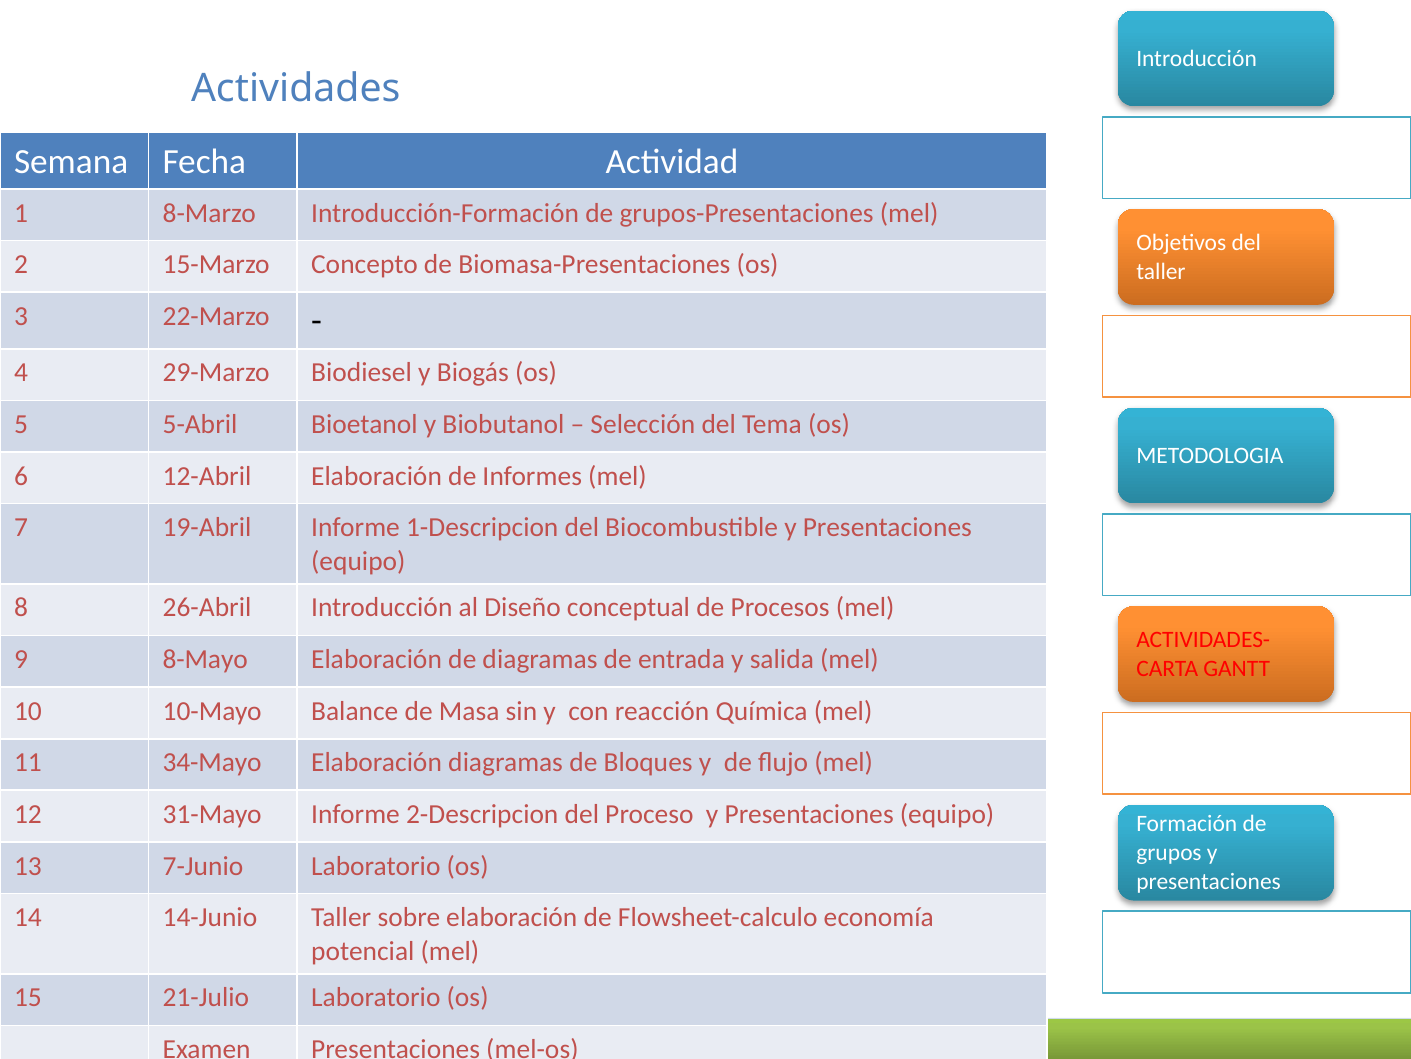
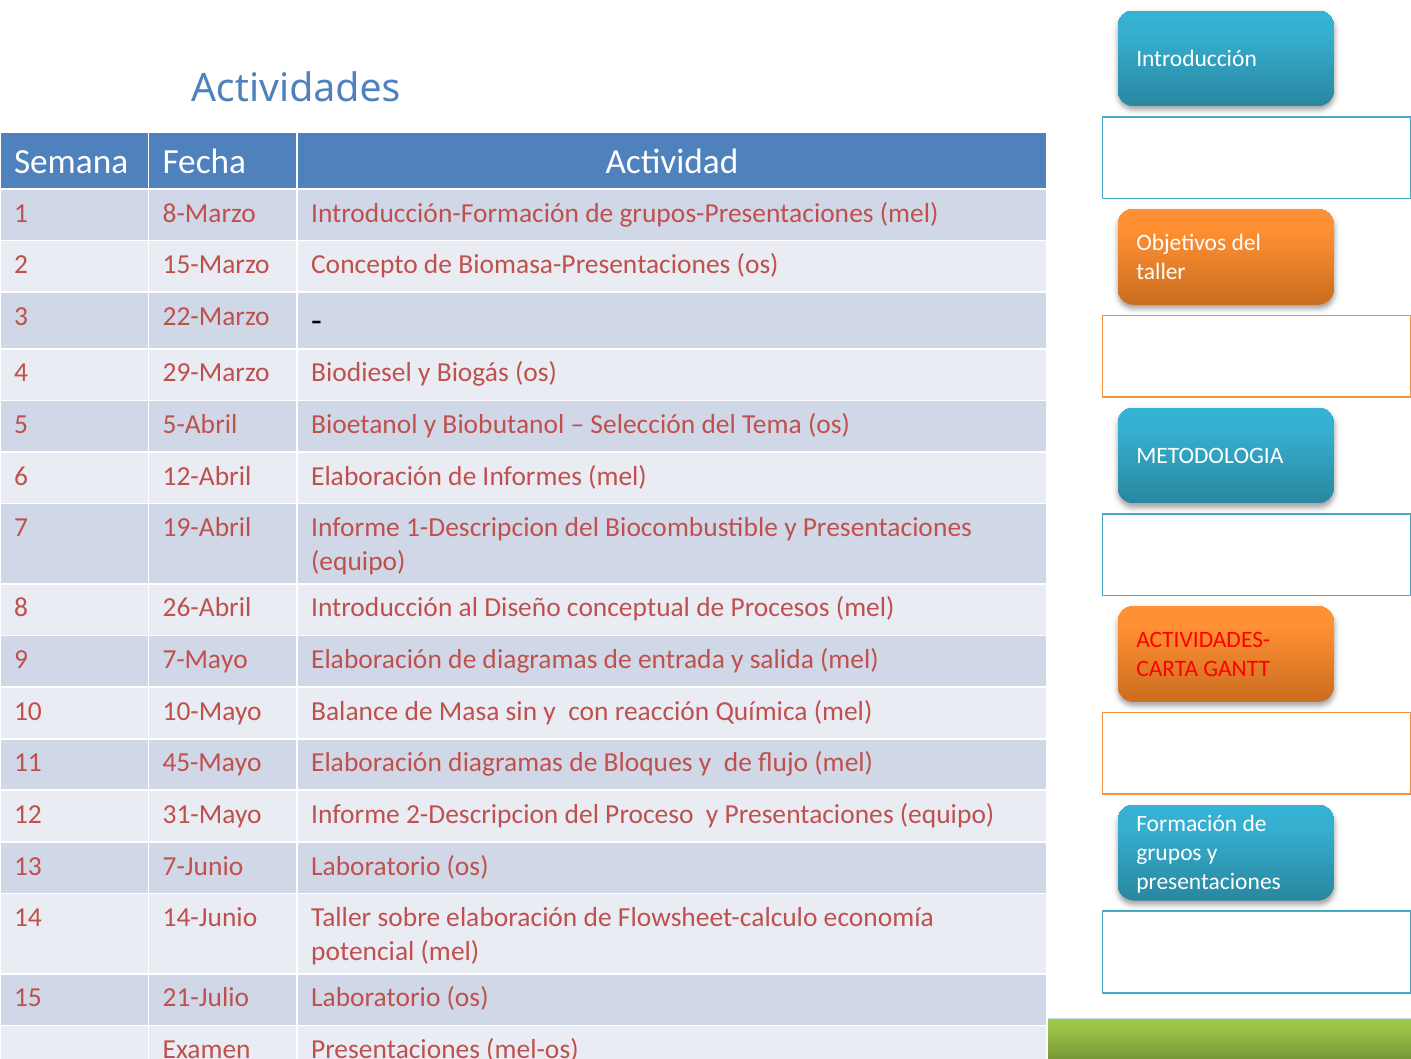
8-Mayo: 8-Mayo -> 7-Mayo (205, 659)
34-Mayo: 34-Mayo -> 45-Mayo (212, 762)
